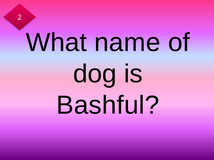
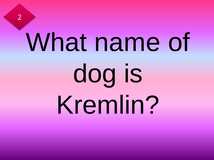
Bashful: Bashful -> Kremlin (108, 105)
